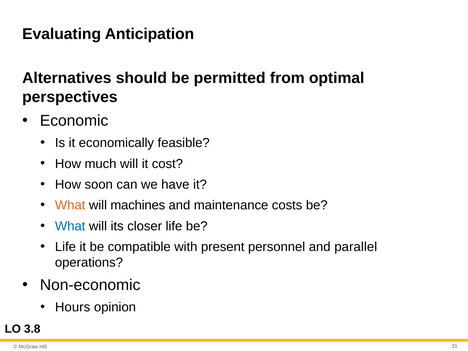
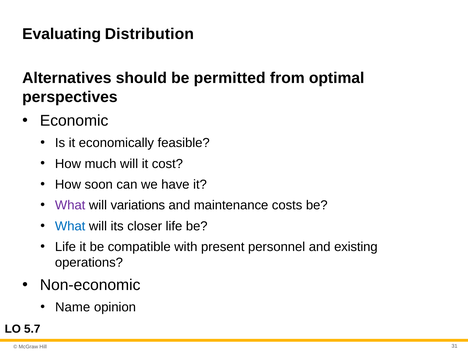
Anticipation: Anticipation -> Distribution (149, 34)
What colour: orange -> purple (70, 205)
machines: machines -> variations (138, 205)
parallel: parallel -> existing (356, 247)
Hours: Hours -> Name (73, 307)
3.8: 3.8 -> 5.7 (32, 329)
